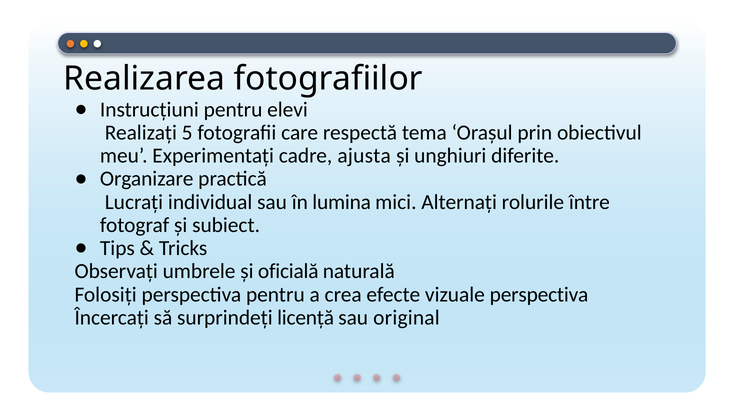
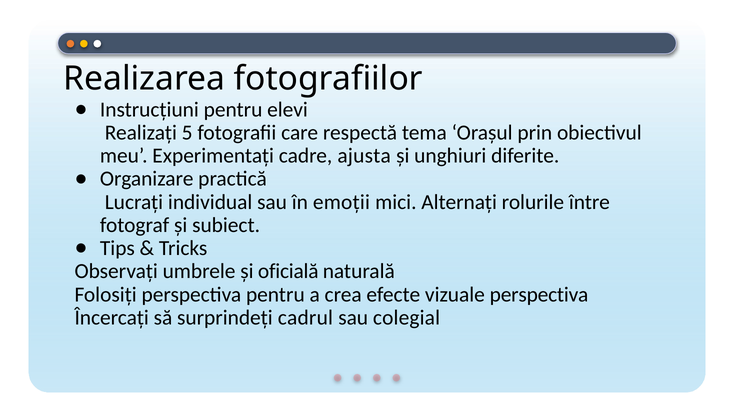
lumina: lumina -> emoții (341, 202)
licență: licență -> cadrul (305, 318)
original: original -> colegial (407, 318)
